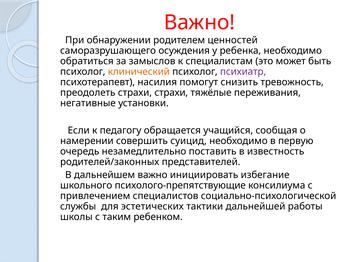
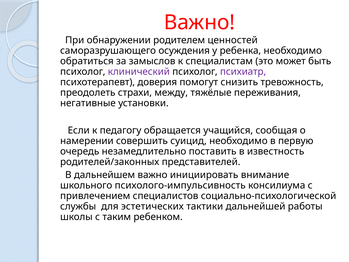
клинический colour: orange -> purple (139, 72)
насилия: насилия -> доверия (157, 82)
страхи страхи: страхи -> между (171, 92)
избегание: избегание -> внимание (265, 175)
психолого-препятствующие: психолого-препятствующие -> психолого-импульсивность (180, 185)
